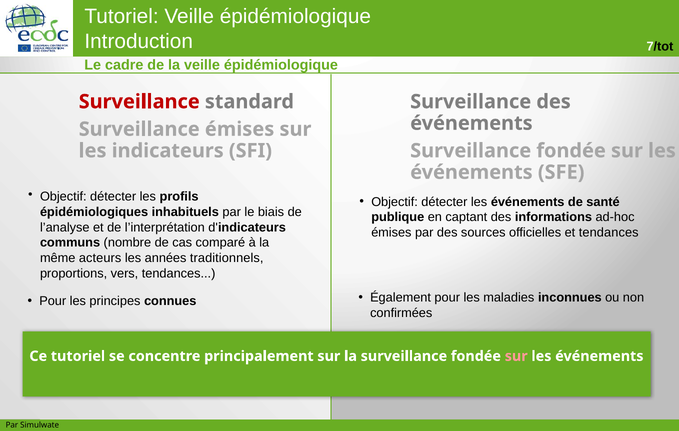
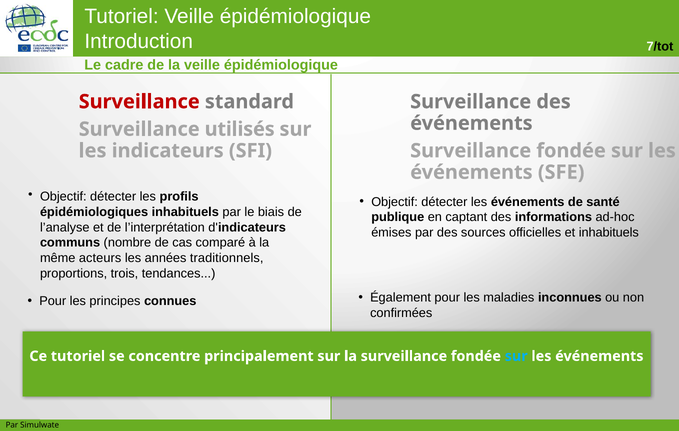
Surveillance émises: émises -> utilisés (240, 129)
et tendances: tendances -> inhabituels (609, 233)
vers: vers -> trois (124, 273)
sur colour: pink -> light blue (516, 356)
